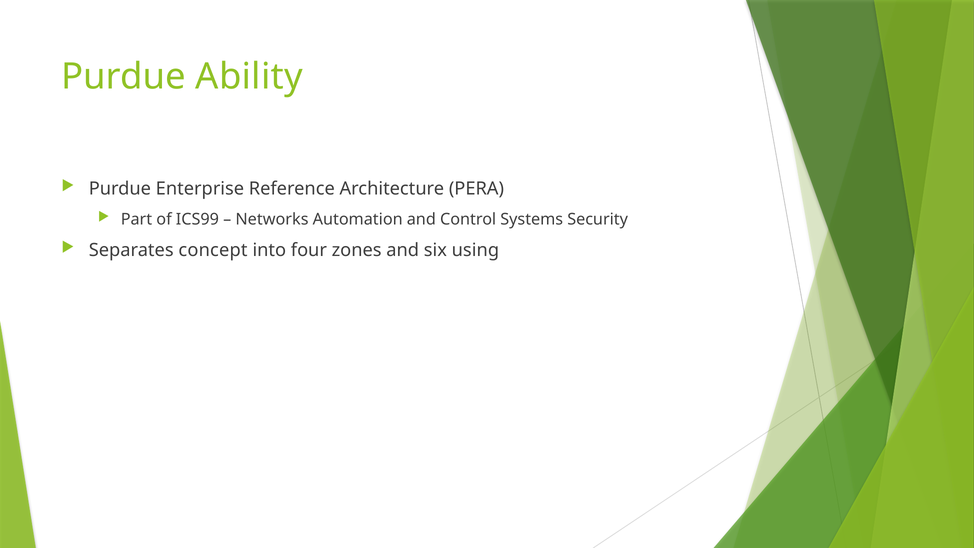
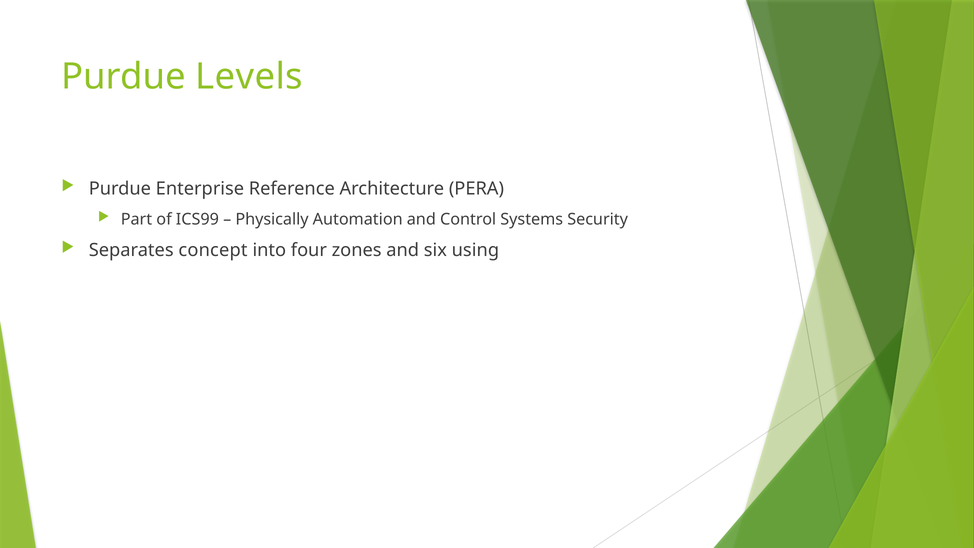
Ability: Ability -> Levels (249, 77)
Networks: Networks -> Physically (272, 219)
